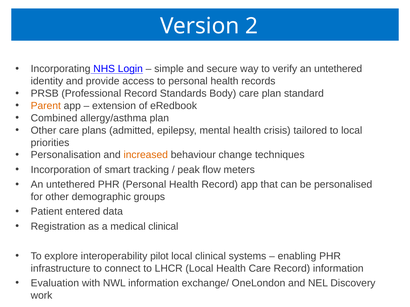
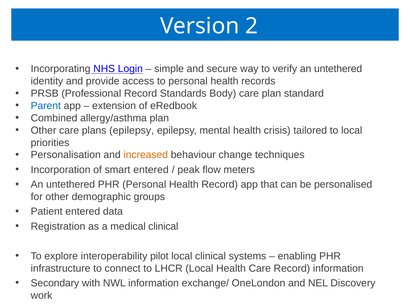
Parent colour: orange -> blue (46, 106)
plans admitted: admitted -> epilepsy (132, 131)
smart tracking: tracking -> entered (151, 170)
Evaluation: Evaluation -> Secondary (55, 284)
